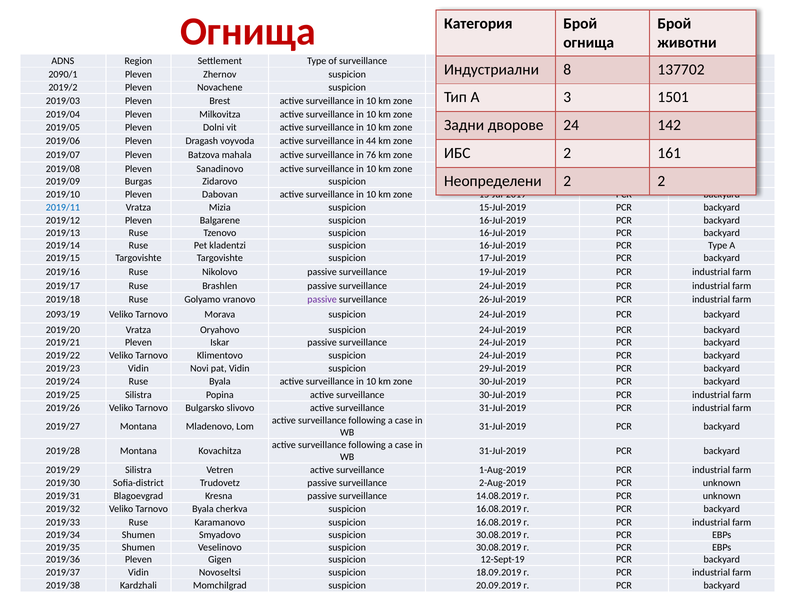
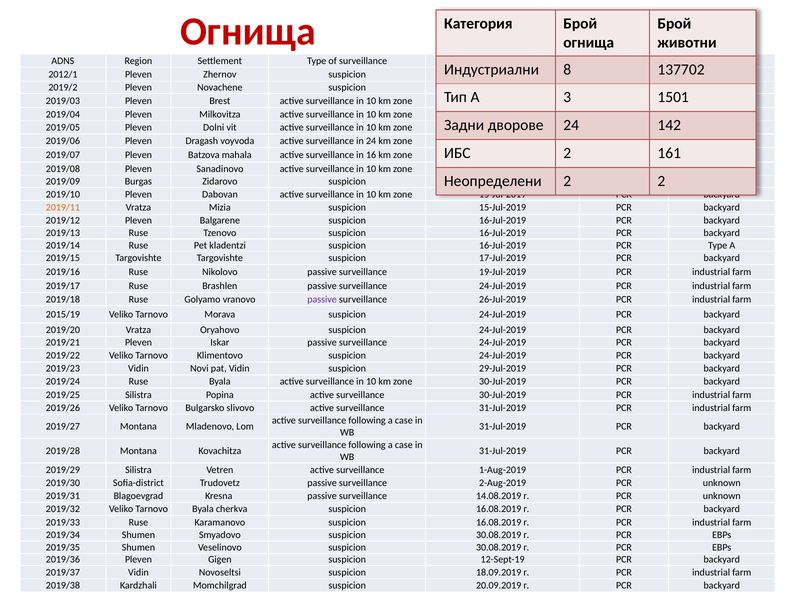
2090/1: 2090/1 -> 2012/1 (63, 74)
in 44: 44 -> 24 (371, 141)
76: 76 -> 16 (371, 155)
2019/11 colour: blue -> orange (63, 208)
2093/19: 2093/19 -> 2015/19 (63, 314)
